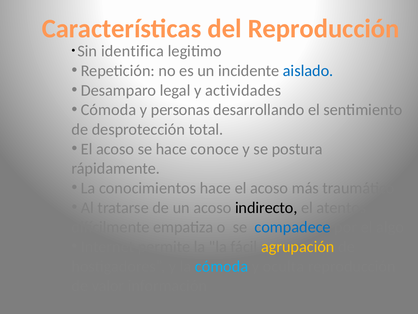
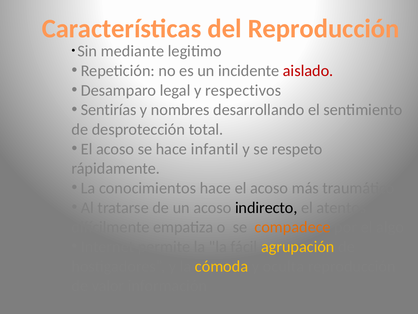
identifica: identifica -> mediante (133, 51)
aislado colour: blue -> red (308, 71)
actividades: actividades -> respectivos (243, 90)
Cómoda: Cómoda -> Sentirías (109, 110)
personas: personas -> nombres (180, 110)
conoce: conoce -> infantil (215, 149)
postura: postura -> respeto (297, 149)
compadece colour: blue -> orange (293, 227)
cómoda colour: light blue -> yellow (222, 266)
